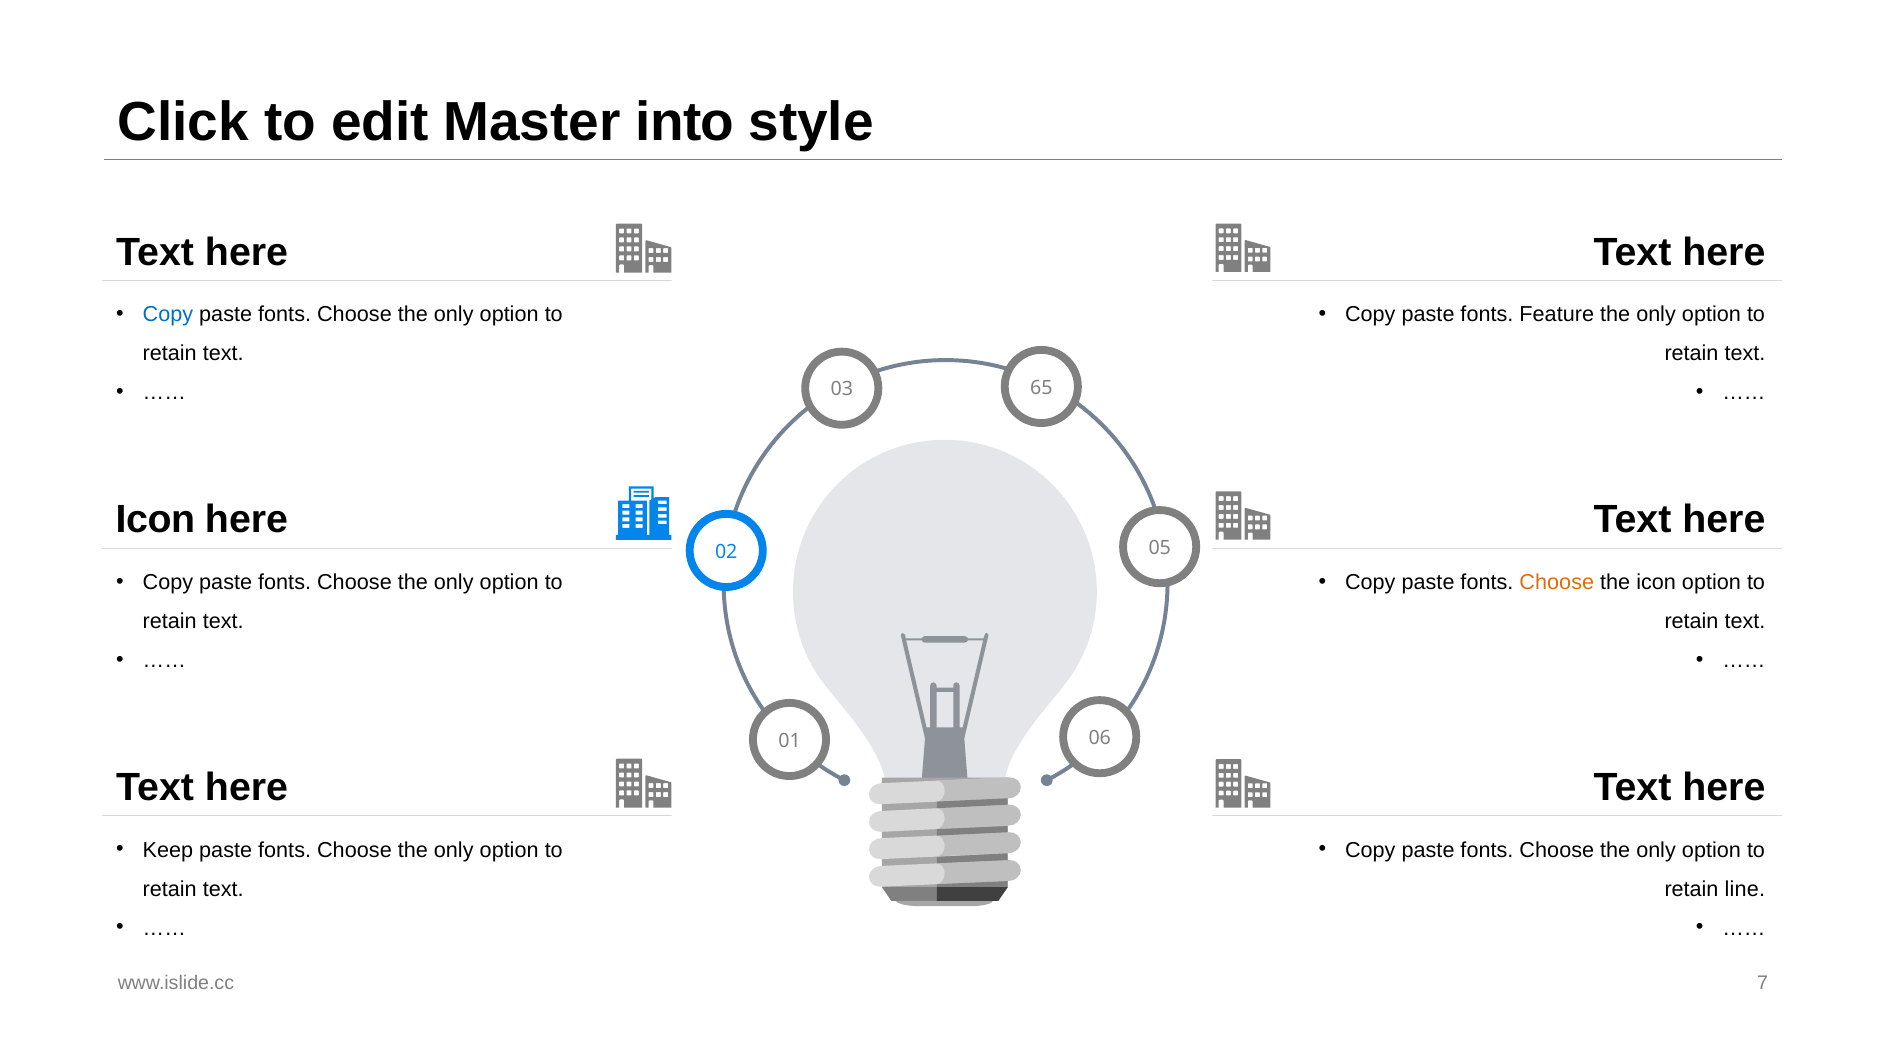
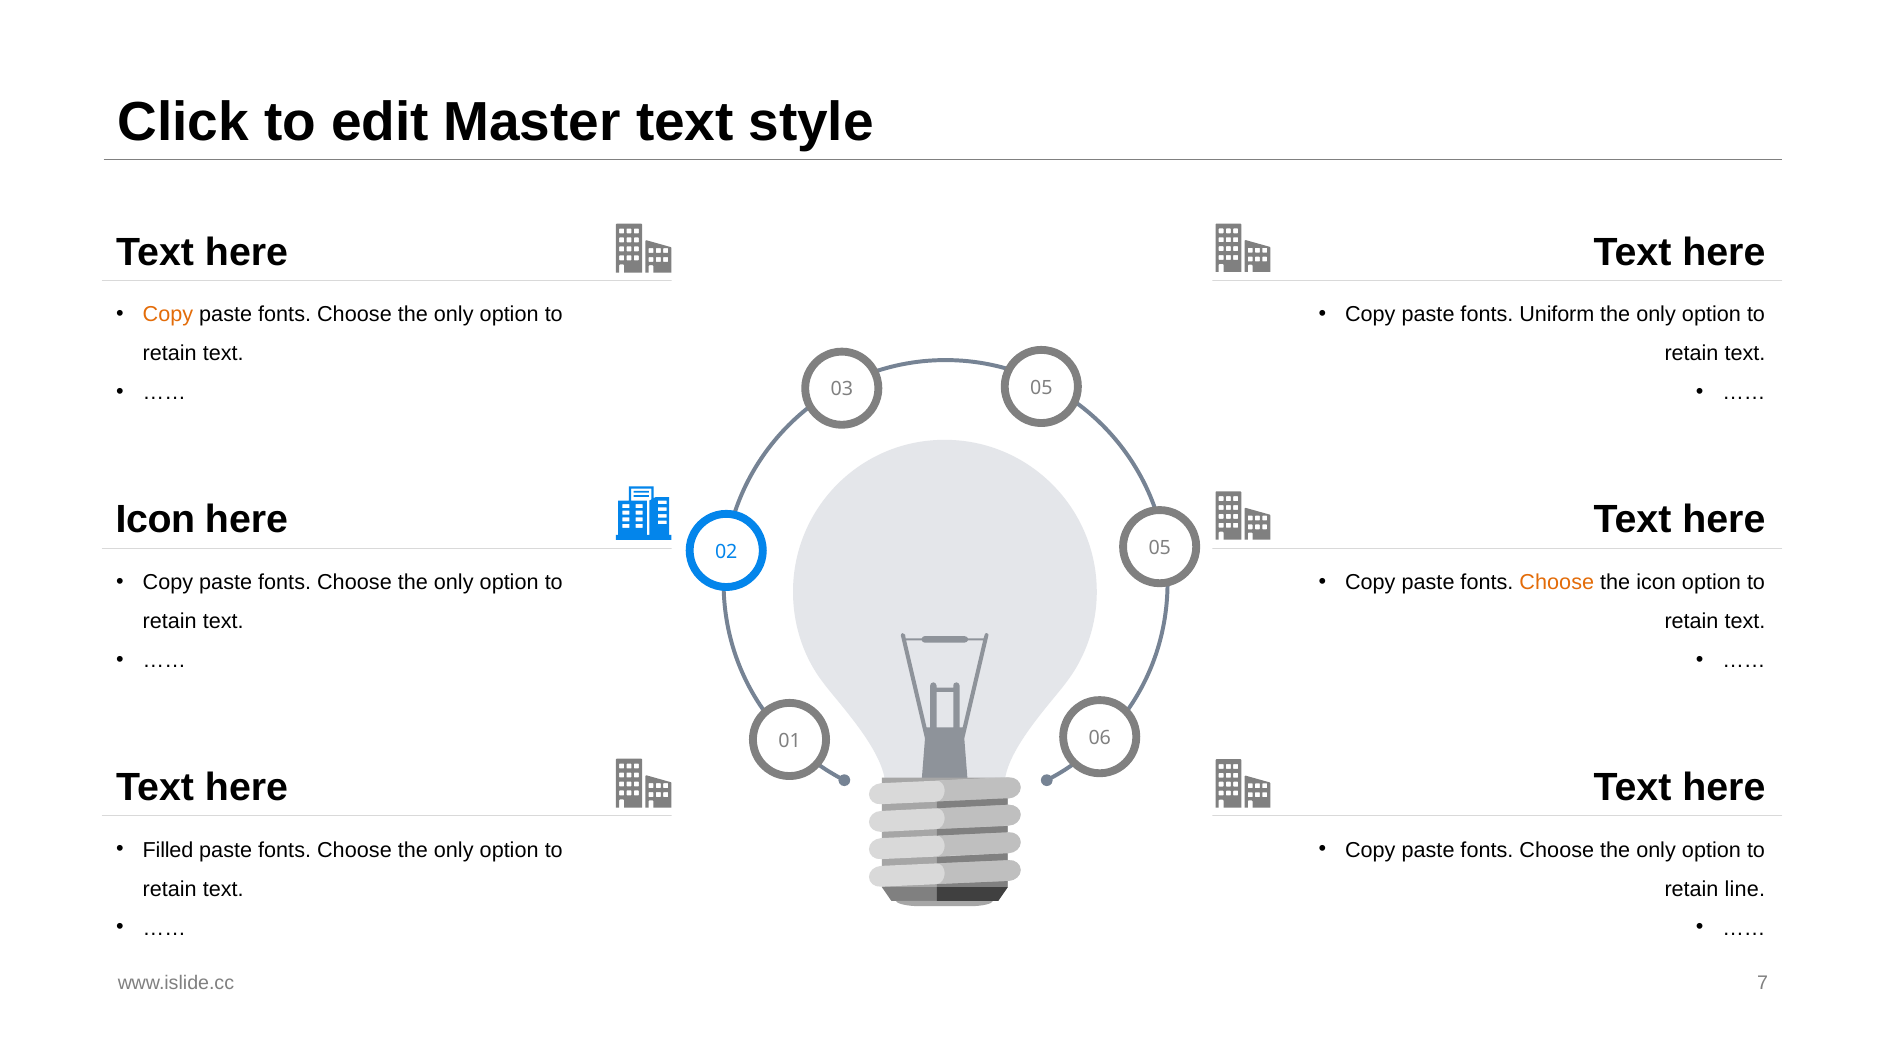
Master into: into -> text (685, 122)
Copy colour: blue -> orange (168, 315)
Feature: Feature -> Uniform (1557, 315)
03 65: 65 -> 05 (1041, 388)
Keep: Keep -> Filled (168, 850)
